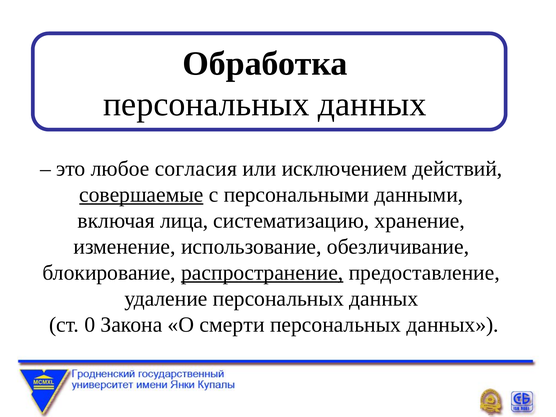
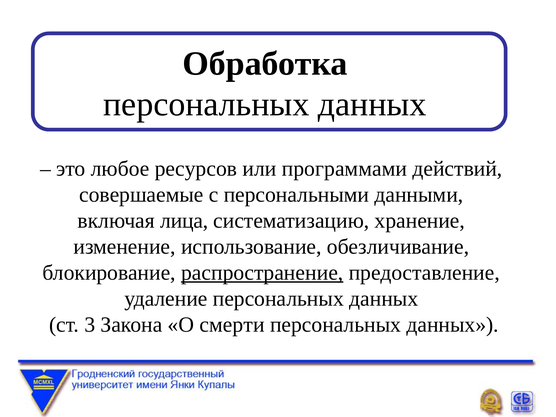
согласия: согласия -> ресурсов (196, 169)
исключением: исключением -> программами (344, 169)
совершаемые underline: present -> none (141, 195)
0: 0 -> 3 (90, 325)
